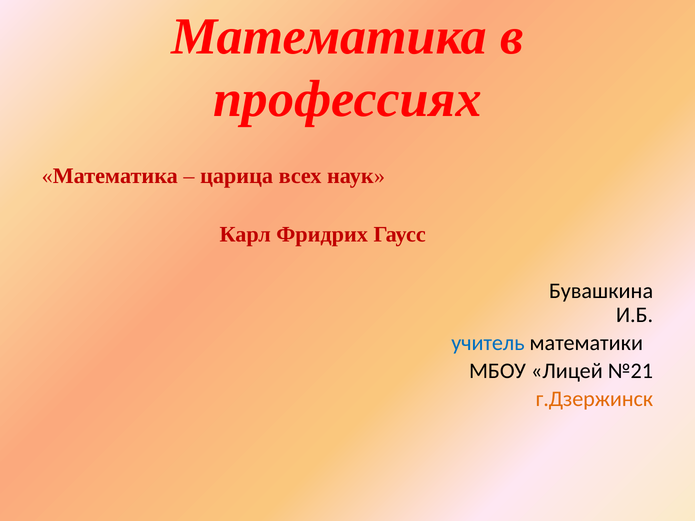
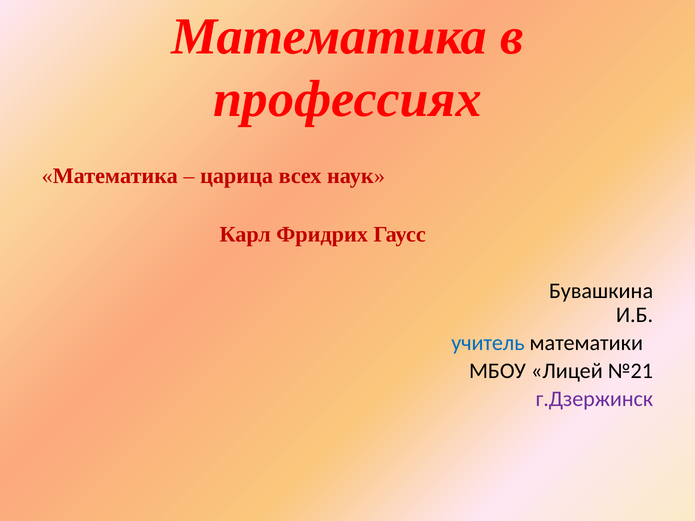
г.Дзержинск colour: orange -> purple (594, 399)
